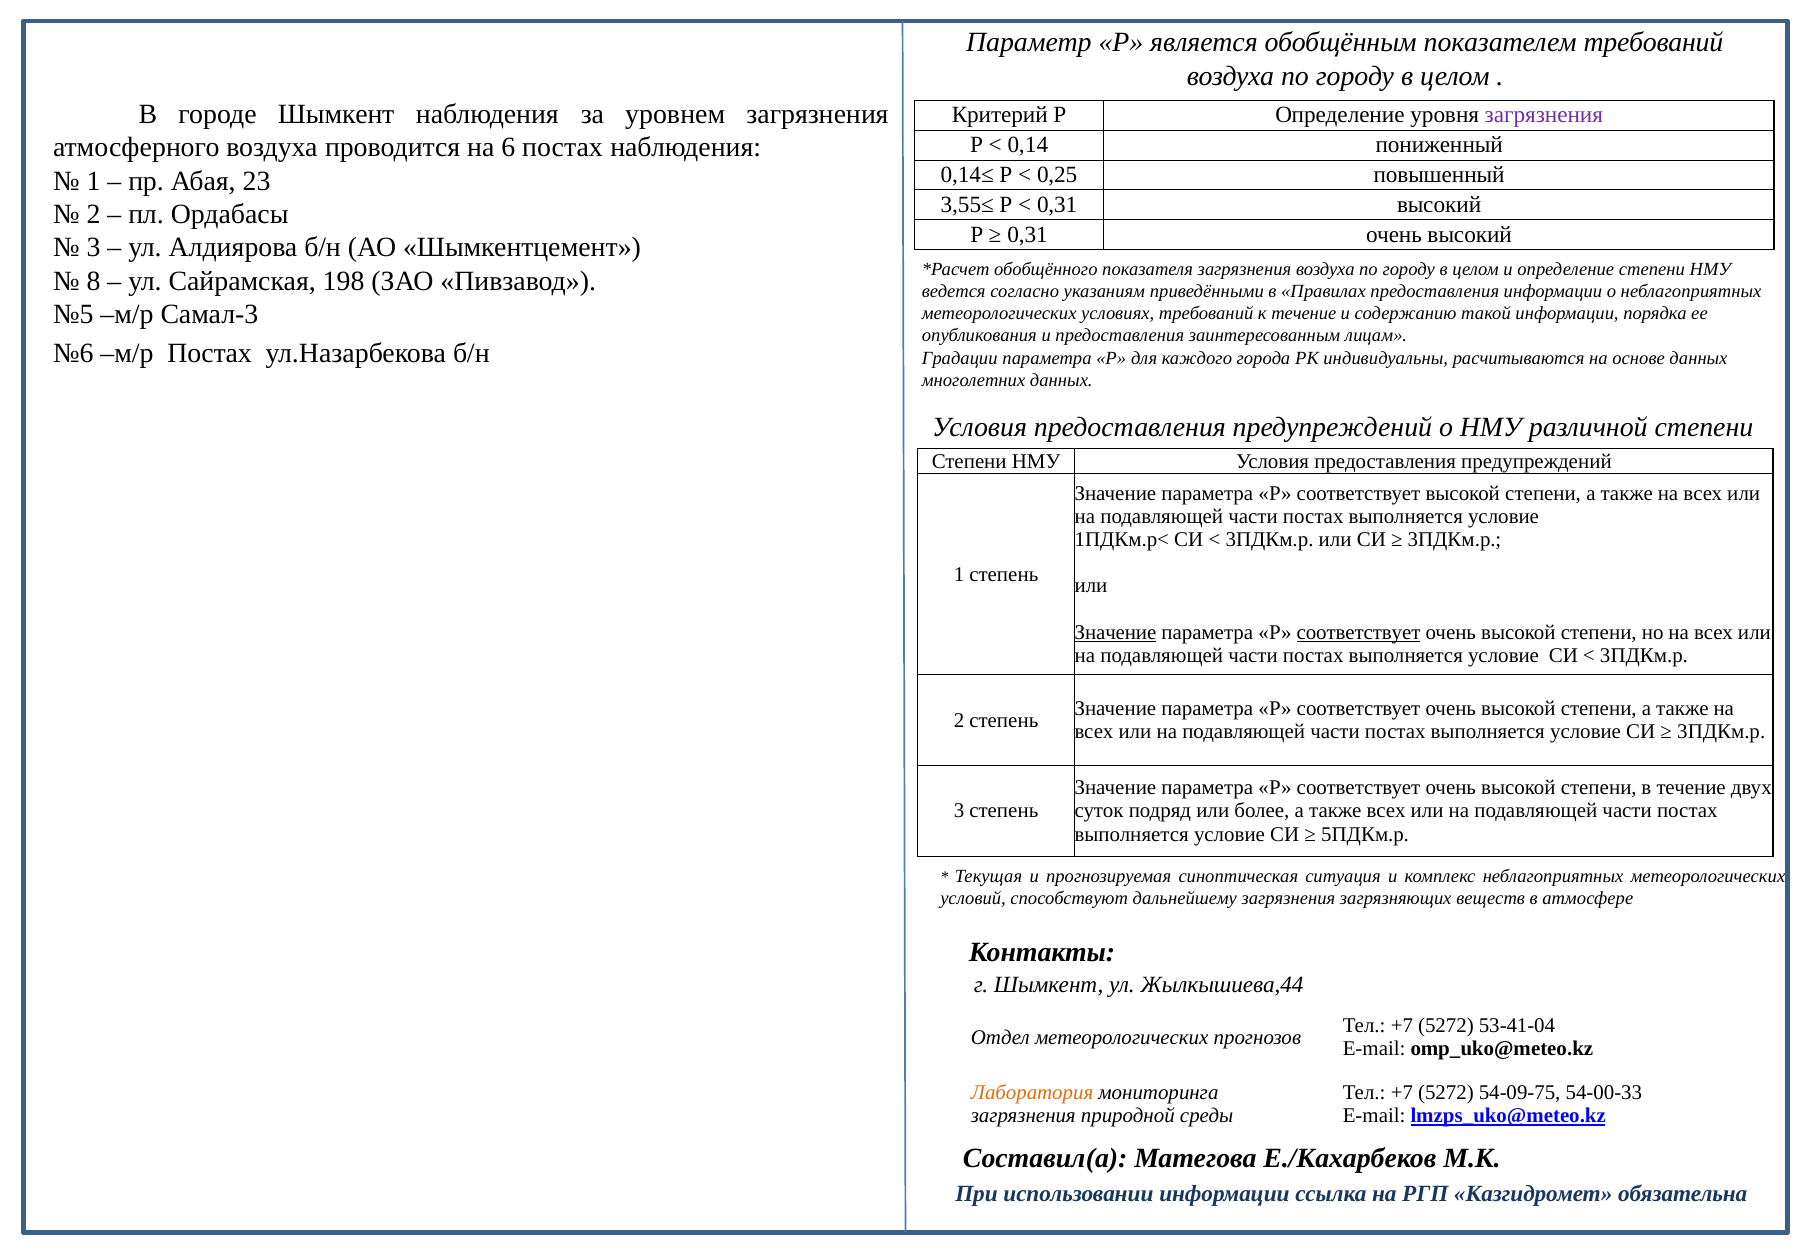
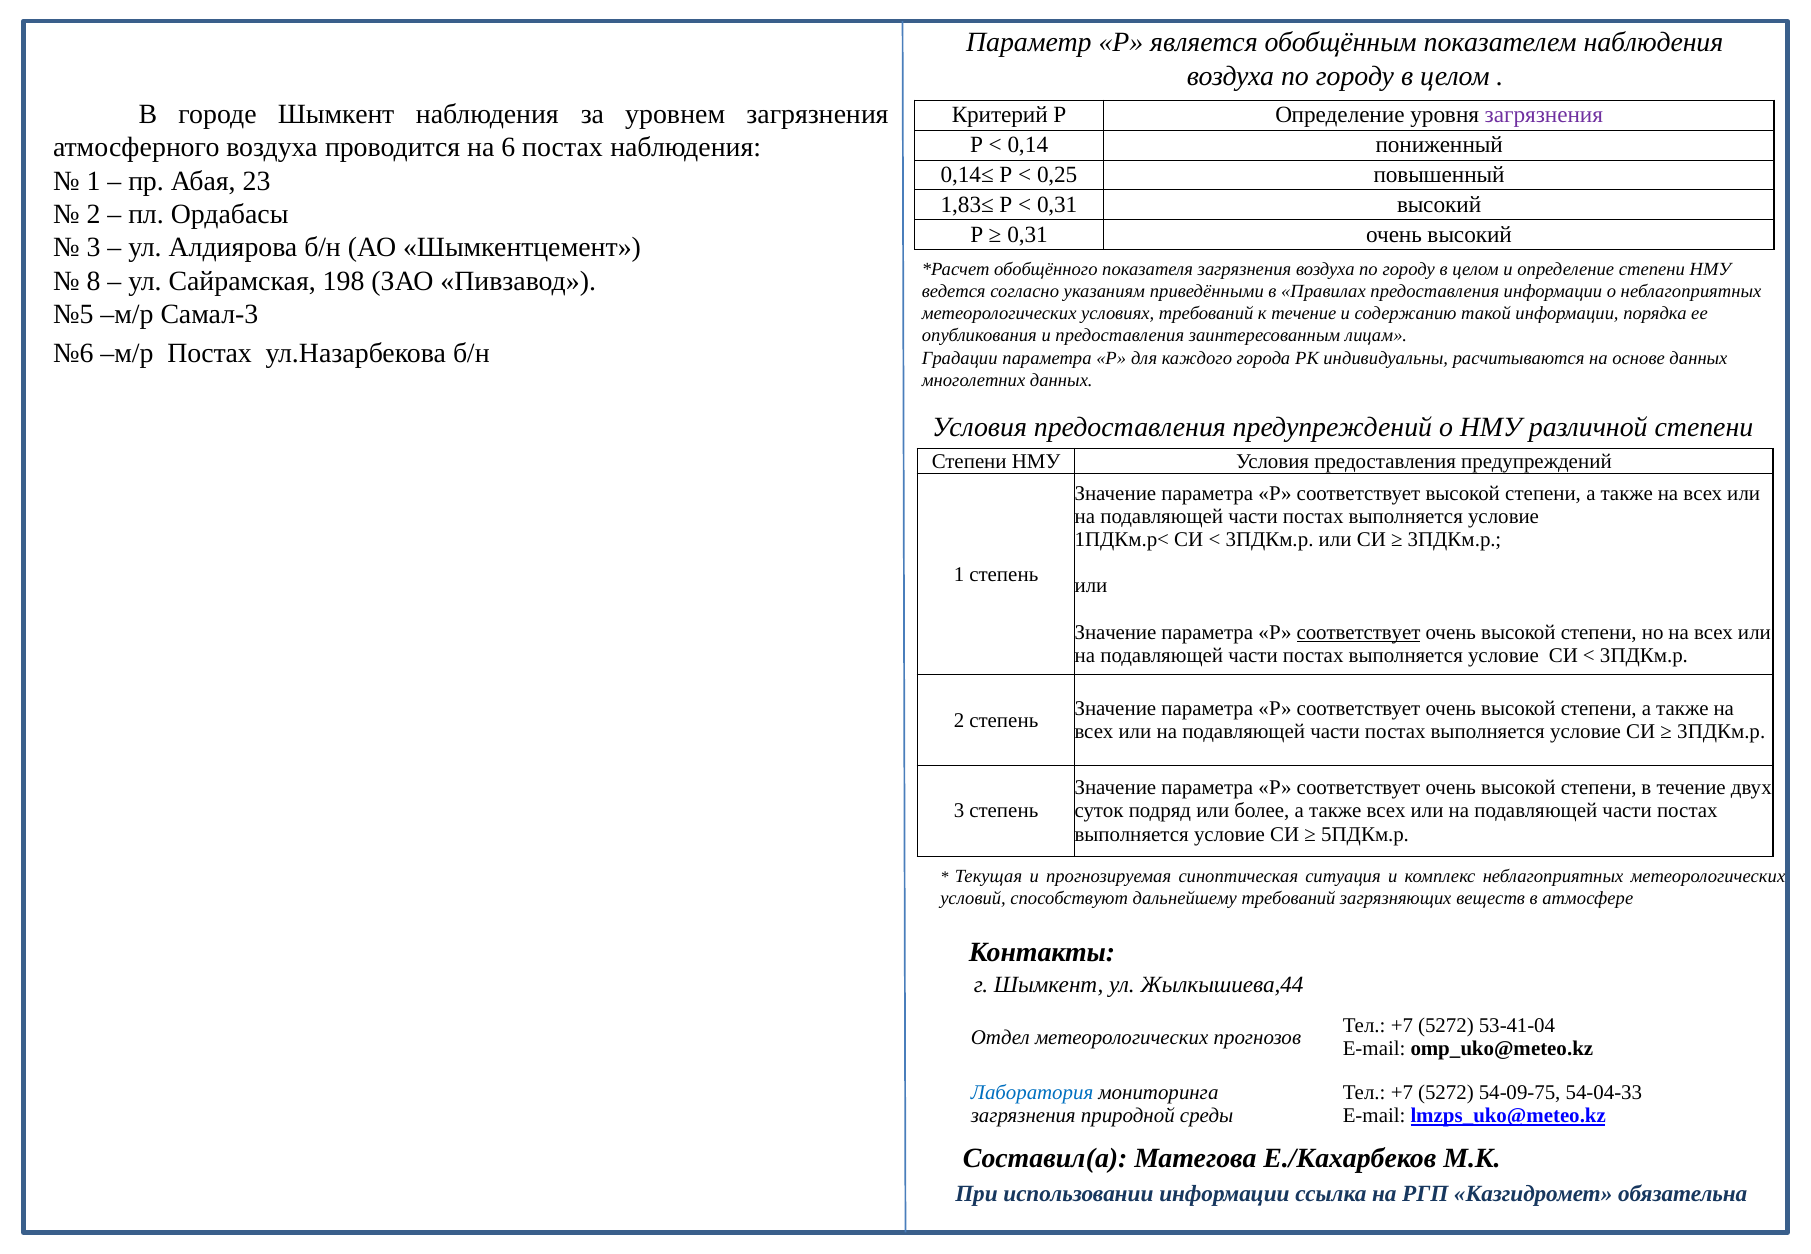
показателем требований: требований -> наблюдения (1653, 43)
3,55≤: 3,55≤ -> 1,83≤ (967, 205)
Значение underline: present -> none (1116, 632)
дальнейшему загрязнения: загрязнения -> требований (1288, 898)
Лаборатория colour: orange -> blue (1032, 1092)
54-00-33: 54-00-33 -> 54-04-33 (1604, 1092)
